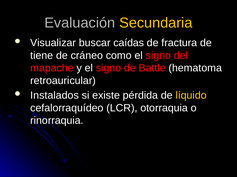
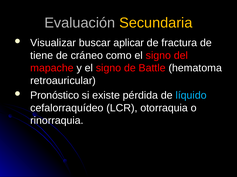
caídas: caídas -> aplicar (129, 43)
Instalados: Instalados -> Pronóstico (55, 96)
líquido colour: yellow -> light blue (191, 96)
